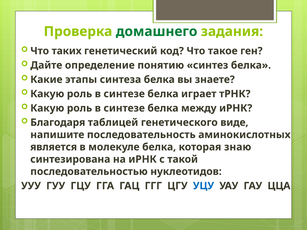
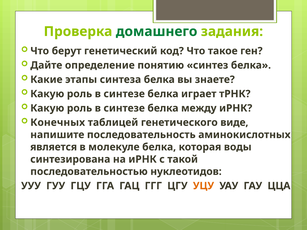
таких: таких -> берут (67, 51)
Благодаря: Благодаря -> Конечных (58, 123)
знаю: знаю -> воды (238, 147)
УЦУ colour: blue -> orange (203, 186)
